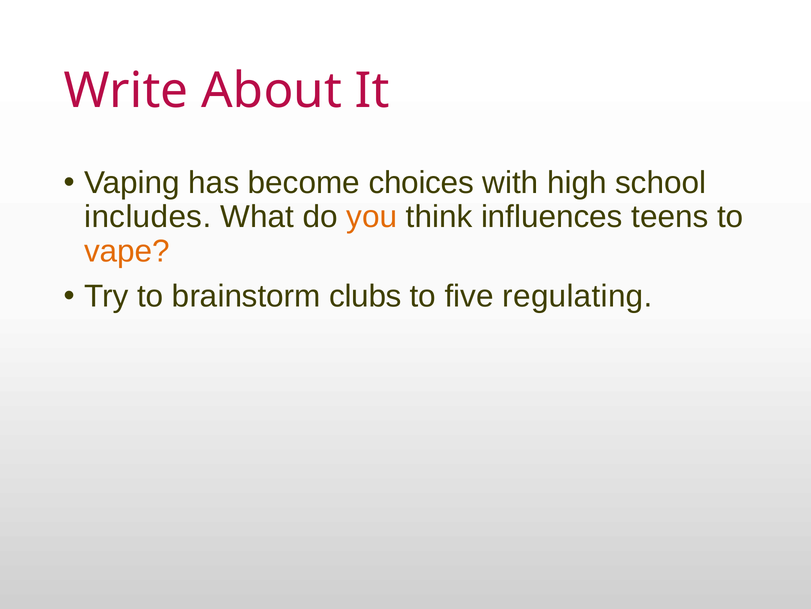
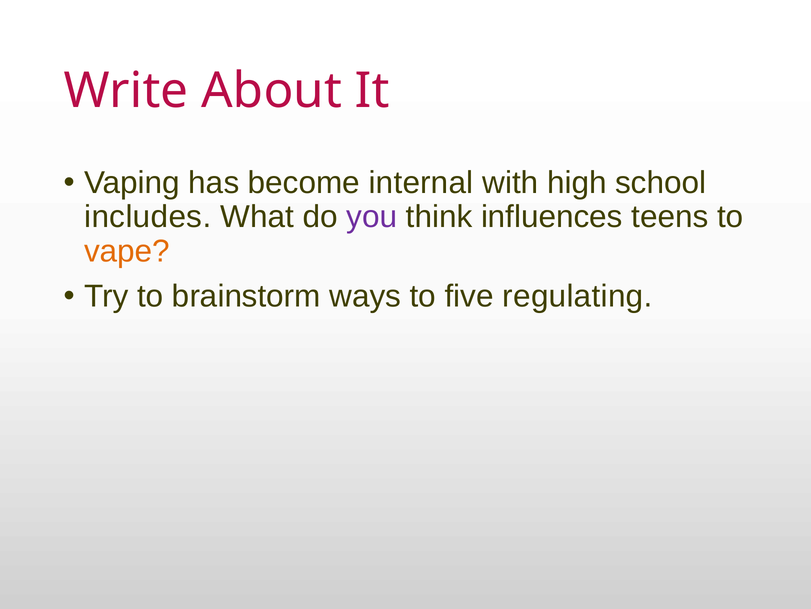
choices: choices -> internal (421, 183)
you colour: orange -> purple (372, 217)
clubs: clubs -> ways (365, 296)
